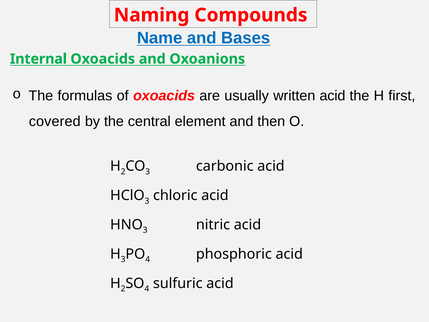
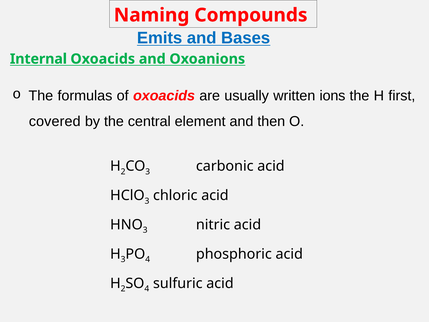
Name: Name -> Emits (160, 38)
written acid: acid -> ions (332, 96)
